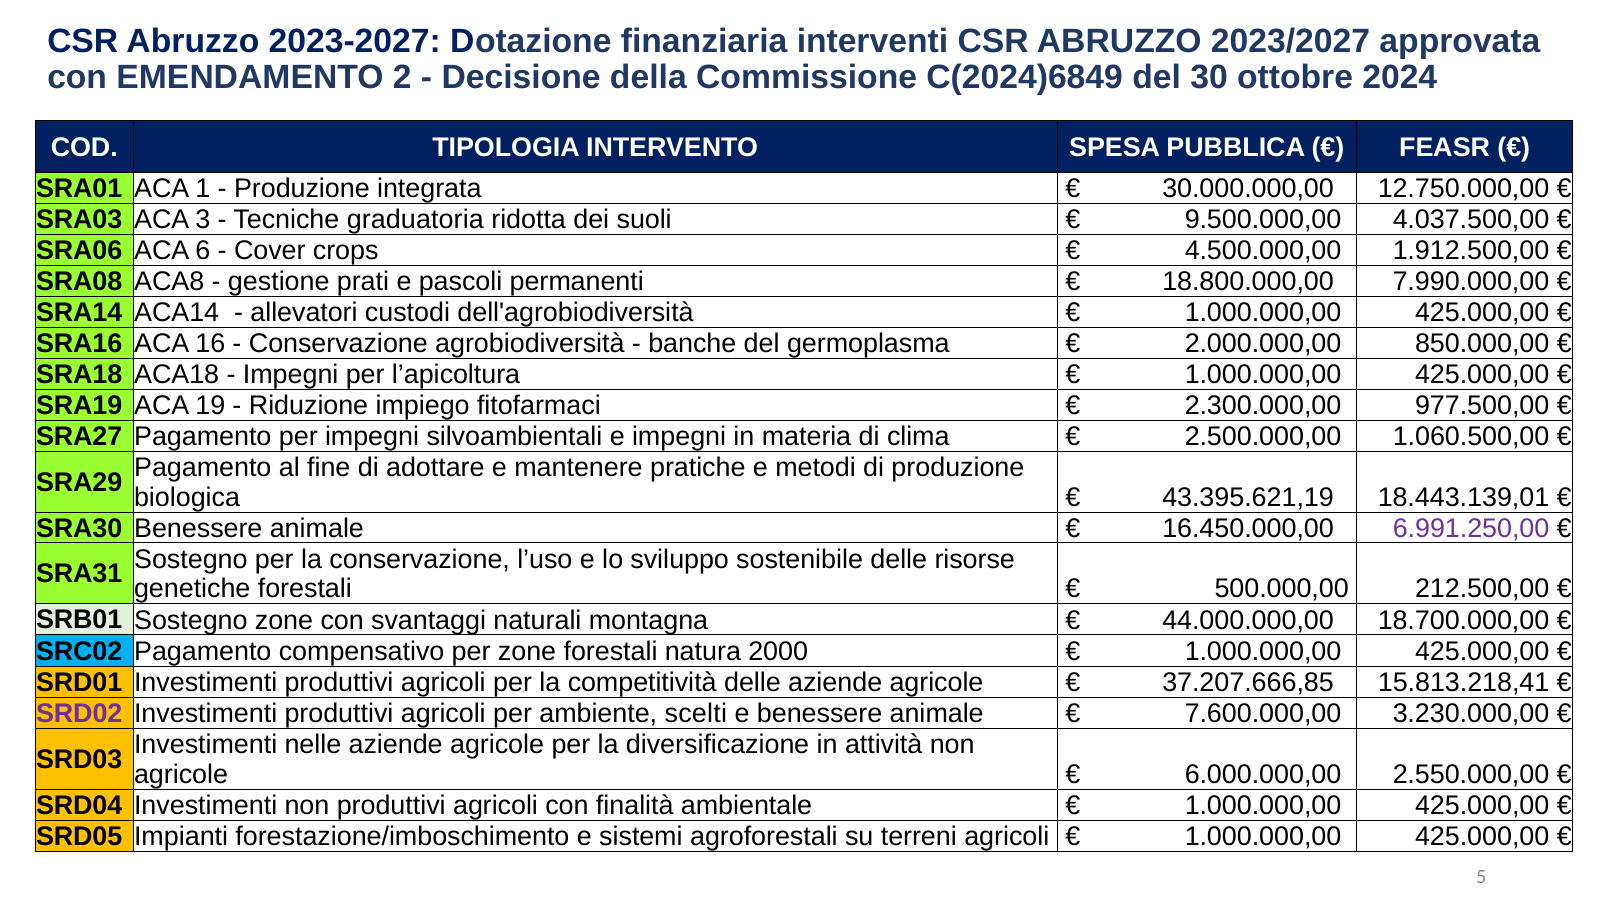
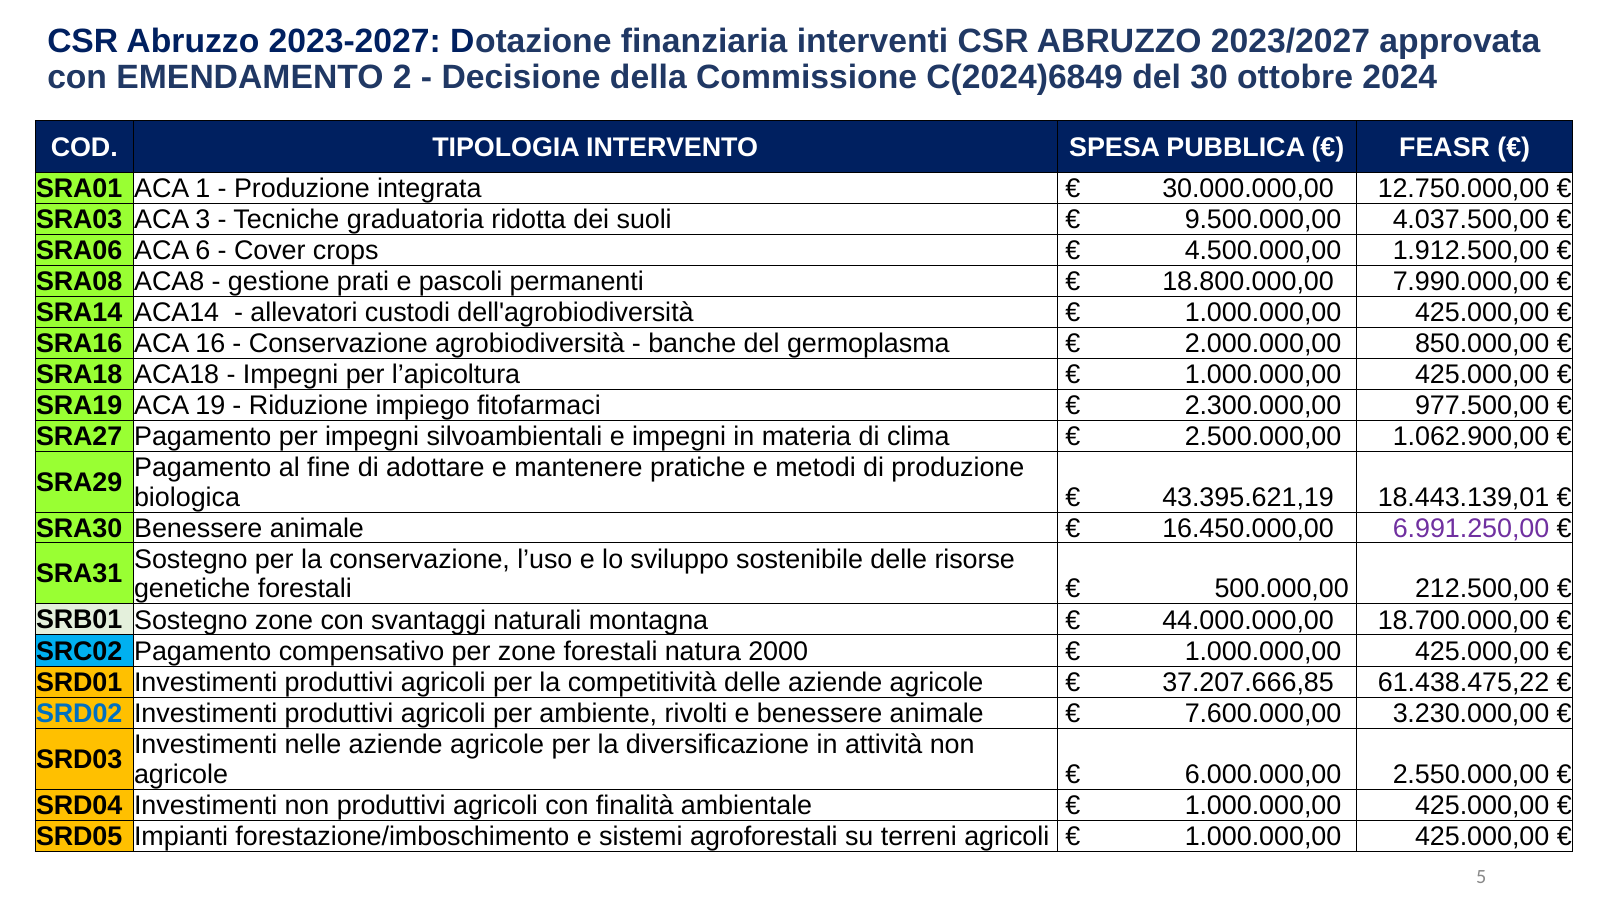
1.060.500,00: 1.060.500,00 -> 1.062.900,00 (1471, 436)
15.813.218,41: 15.813.218,41 -> 61.438.475,22 (1464, 682)
SRD02 colour: purple -> blue (79, 713)
scelti: scelti -> rivolti (696, 713)
